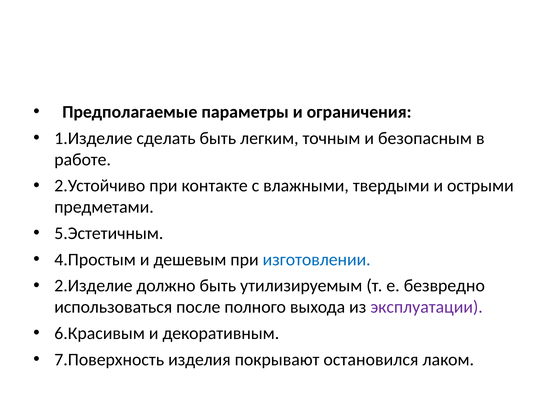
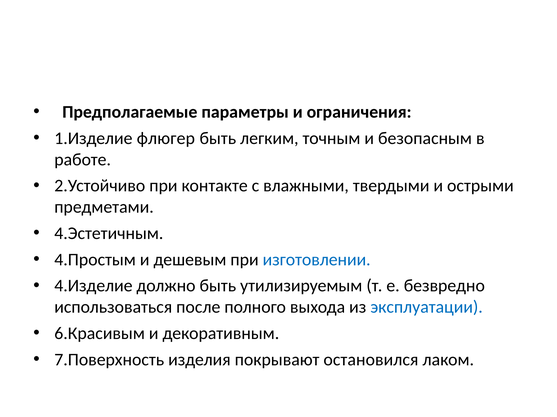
сделать: сделать -> флюгер (166, 138)
5.Эстетичным: 5.Эстетичным -> 4.Эстетичным (109, 234)
2.Изделие: 2.Изделие -> 4.Изделие (93, 286)
эксплуатации colour: purple -> blue (427, 308)
